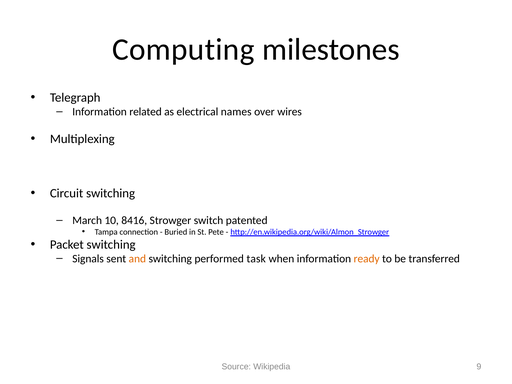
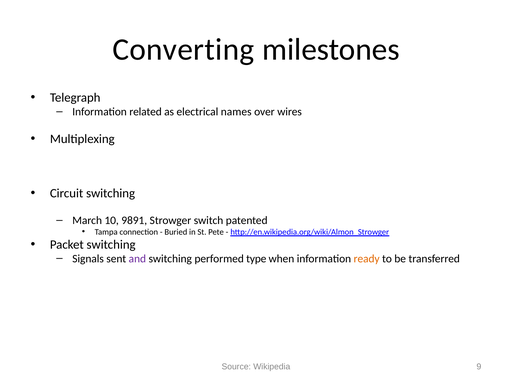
Computing: Computing -> Converting (183, 50)
8416: 8416 -> 9891 (134, 221)
and colour: orange -> purple (137, 259)
task: task -> type (256, 259)
